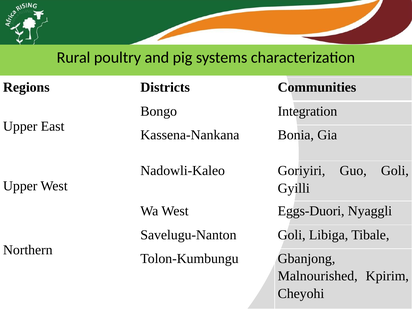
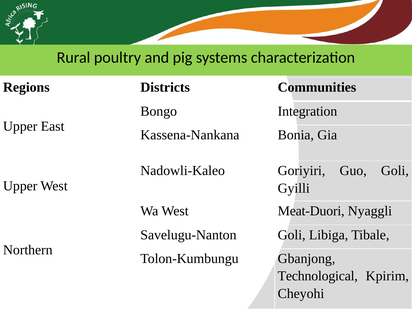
Eggs-Duori: Eggs-Duori -> Meat-Duori (311, 211)
Malnourished: Malnourished -> Technological (318, 276)
